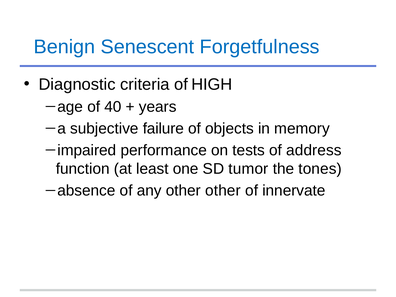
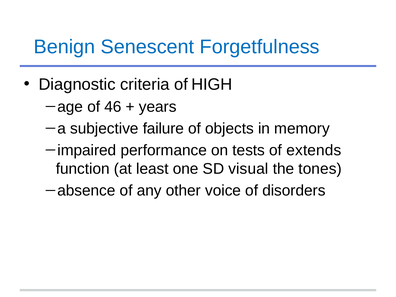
40: 40 -> 46 (113, 107)
address: address -> extends (314, 150)
tumor: tumor -> visual (248, 169)
other other: other -> voice (223, 191)
innervate: innervate -> disorders (294, 191)
